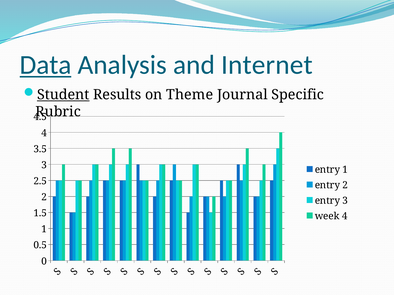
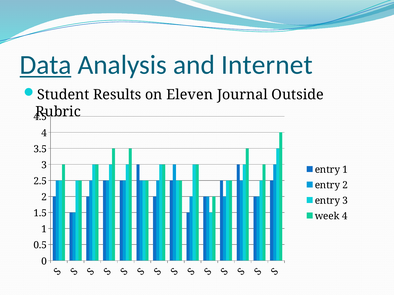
Student underline: present -> none (63, 95)
Theme: Theme -> Eleven (190, 95)
Specific: Specific -> Outside (298, 95)
